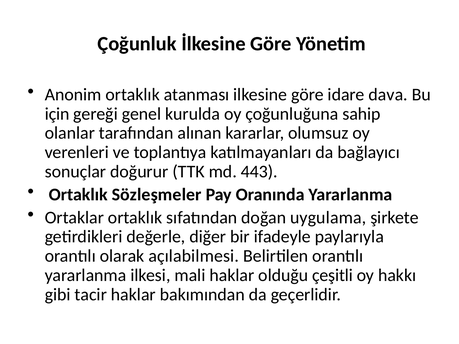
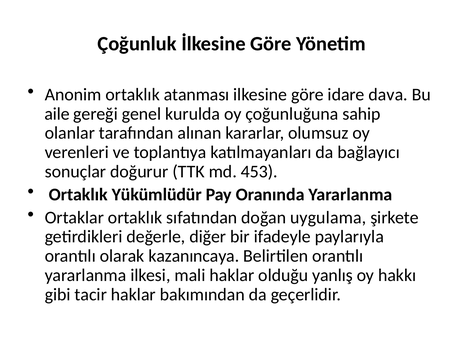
için: için -> aile (57, 114)
443: 443 -> 453 (259, 172)
Sözleşmeler: Sözleşmeler -> Yükümlüdür (157, 195)
açılabilmesi: açılabilmesi -> kazanıncaya (194, 256)
çeşitli: çeşitli -> yanlış (333, 275)
